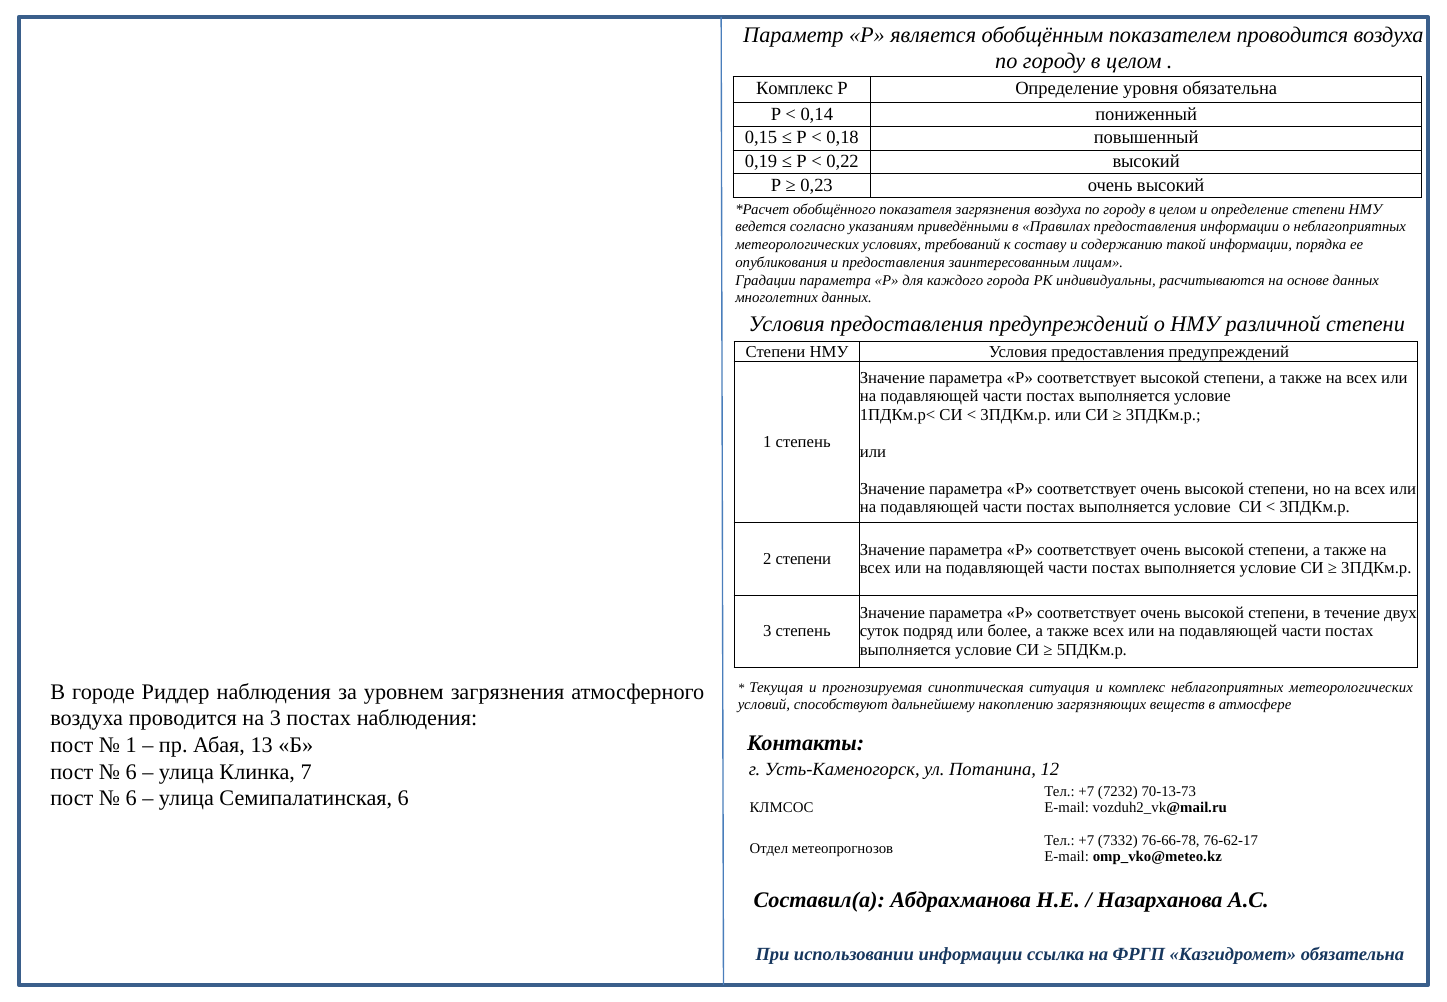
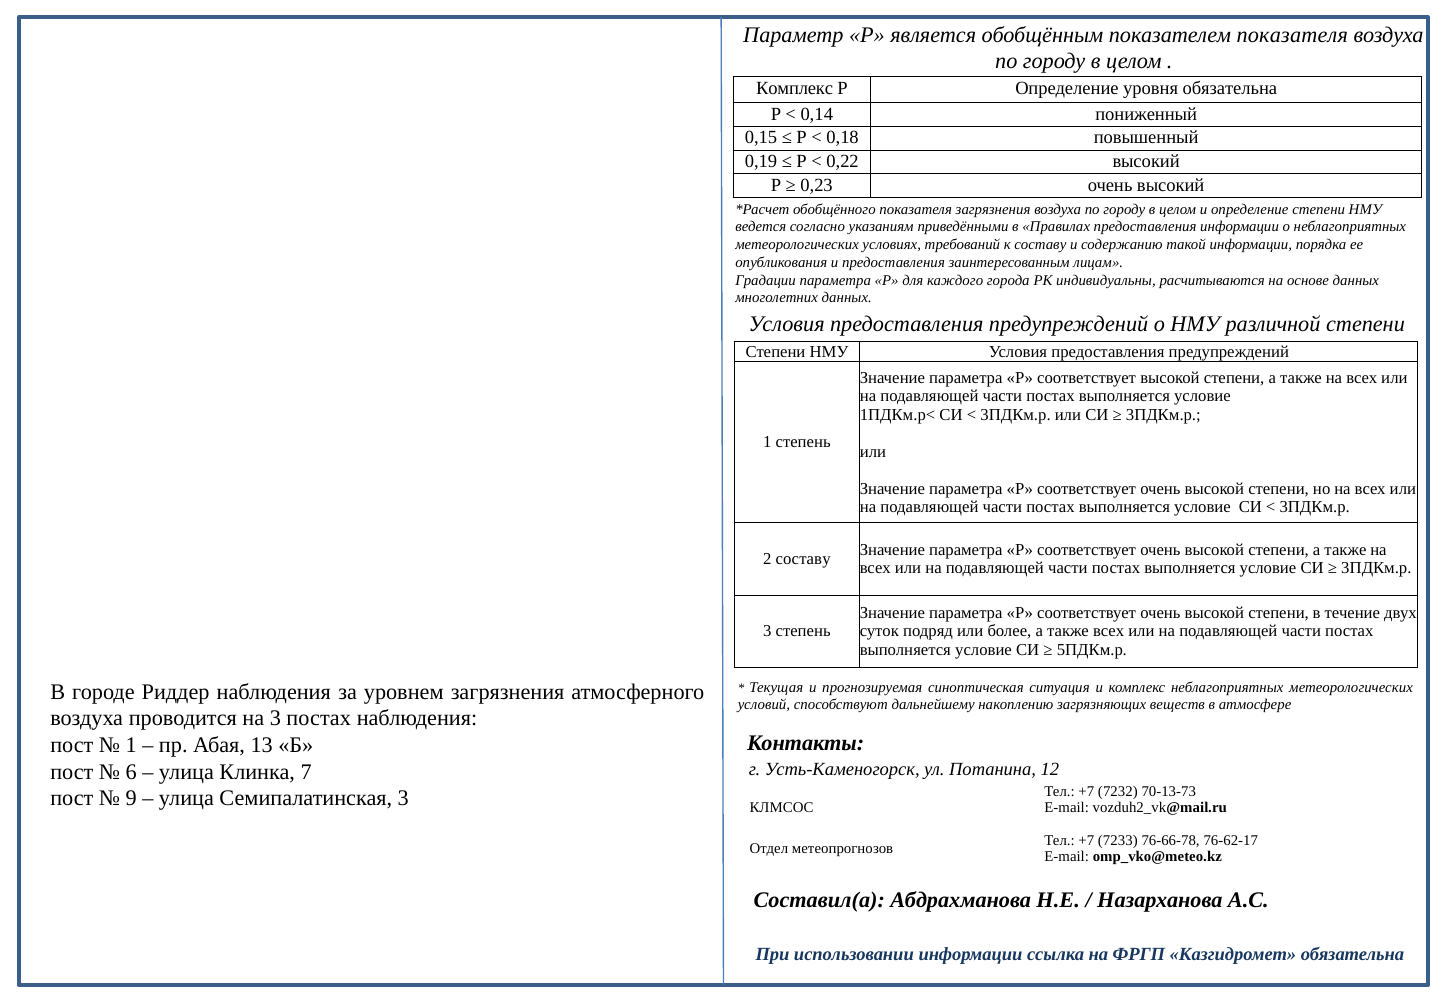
показателем проводится: проводится -> показателя (1292, 35)
2 степени: степени -> составу (803, 559)
6: 6 -> 9 (131, 798)
Семипалатинская 6: 6 -> 3 (403, 798)
7332: 7332 -> 7233 (1118, 840)
